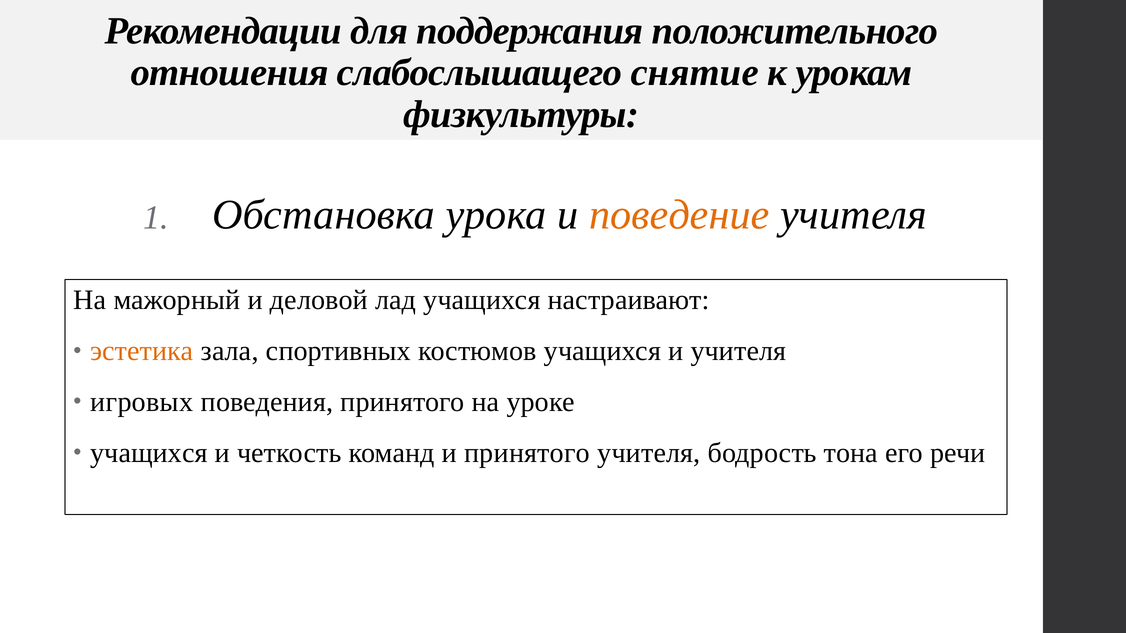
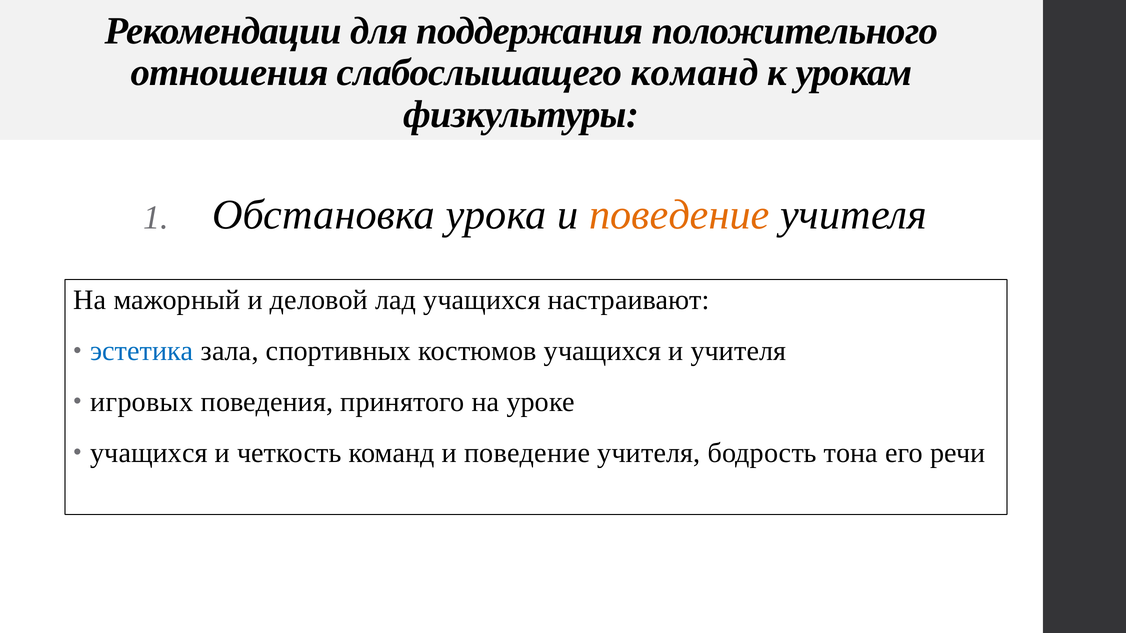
слабослышащего снятие: снятие -> команд (695, 73)
эстетика colour: orange -> blue (142, 351)
команд и принятого: принятого -> поведение (527, 453)
